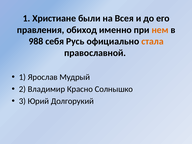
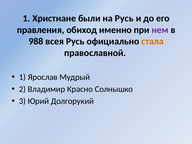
на Всея: Всея -> Русь (124, 18)
нем colour: orange -> purple (160, 30)
себя: себя -> всея (55, 41)
